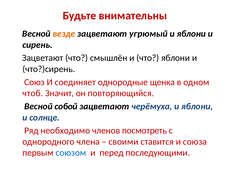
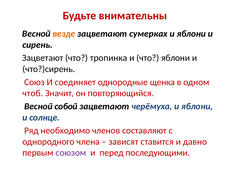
угрюмый: угрюмый -> сумерках (148, 34)
смышлён: смышлён -> тропинка (109, 58)
посмотреть: посмотреть -> составляют (144, 131)
своими: своими -> зависят (123, 142)
союза: союза -> давно (195, 142)
союзом colour: blue -> purple (71, 153)
